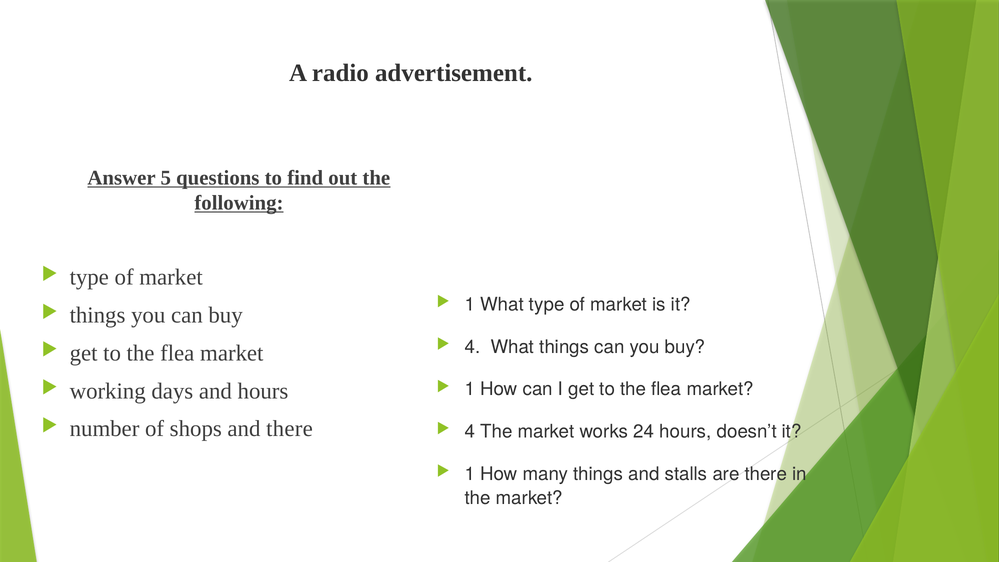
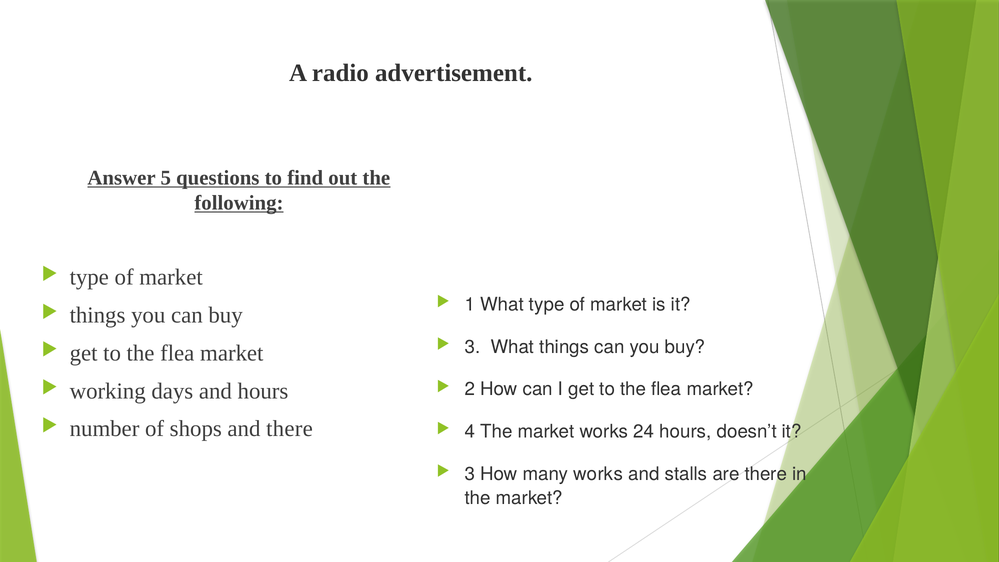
4: 4 -> 3 (472, 347)
1: 1 -> 2 (470, 389)
1: 1 -> 3 (470, 474)
many things: things -> works (598, 474)
